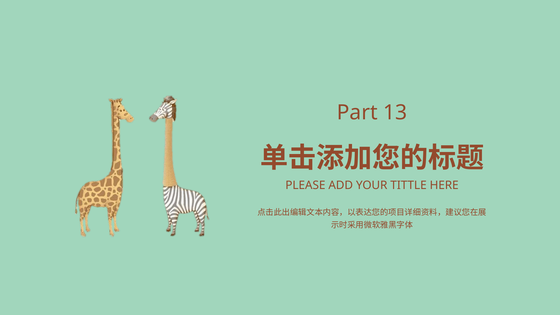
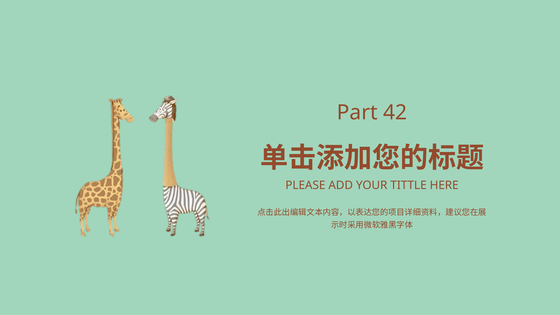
13: 13 -> 42 (395, 112)
